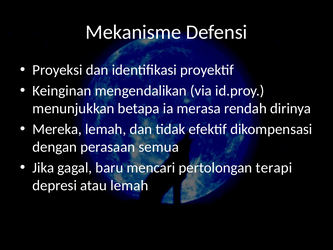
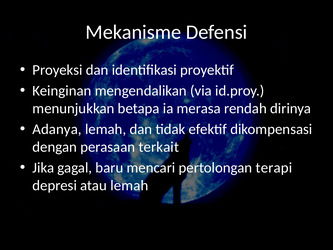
Mereka: Mereka -> Adanya (57, 129)
semua: semua -> terkait (159, 147)
